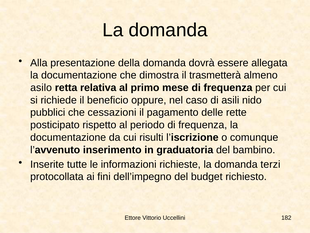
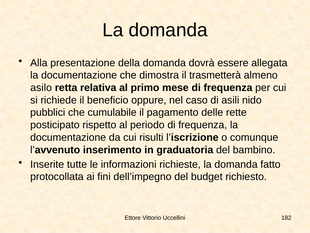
cessazioni: cessazioni -> cumulabile (112, 112)
terzi: terzi -> fatto (270, 164)
